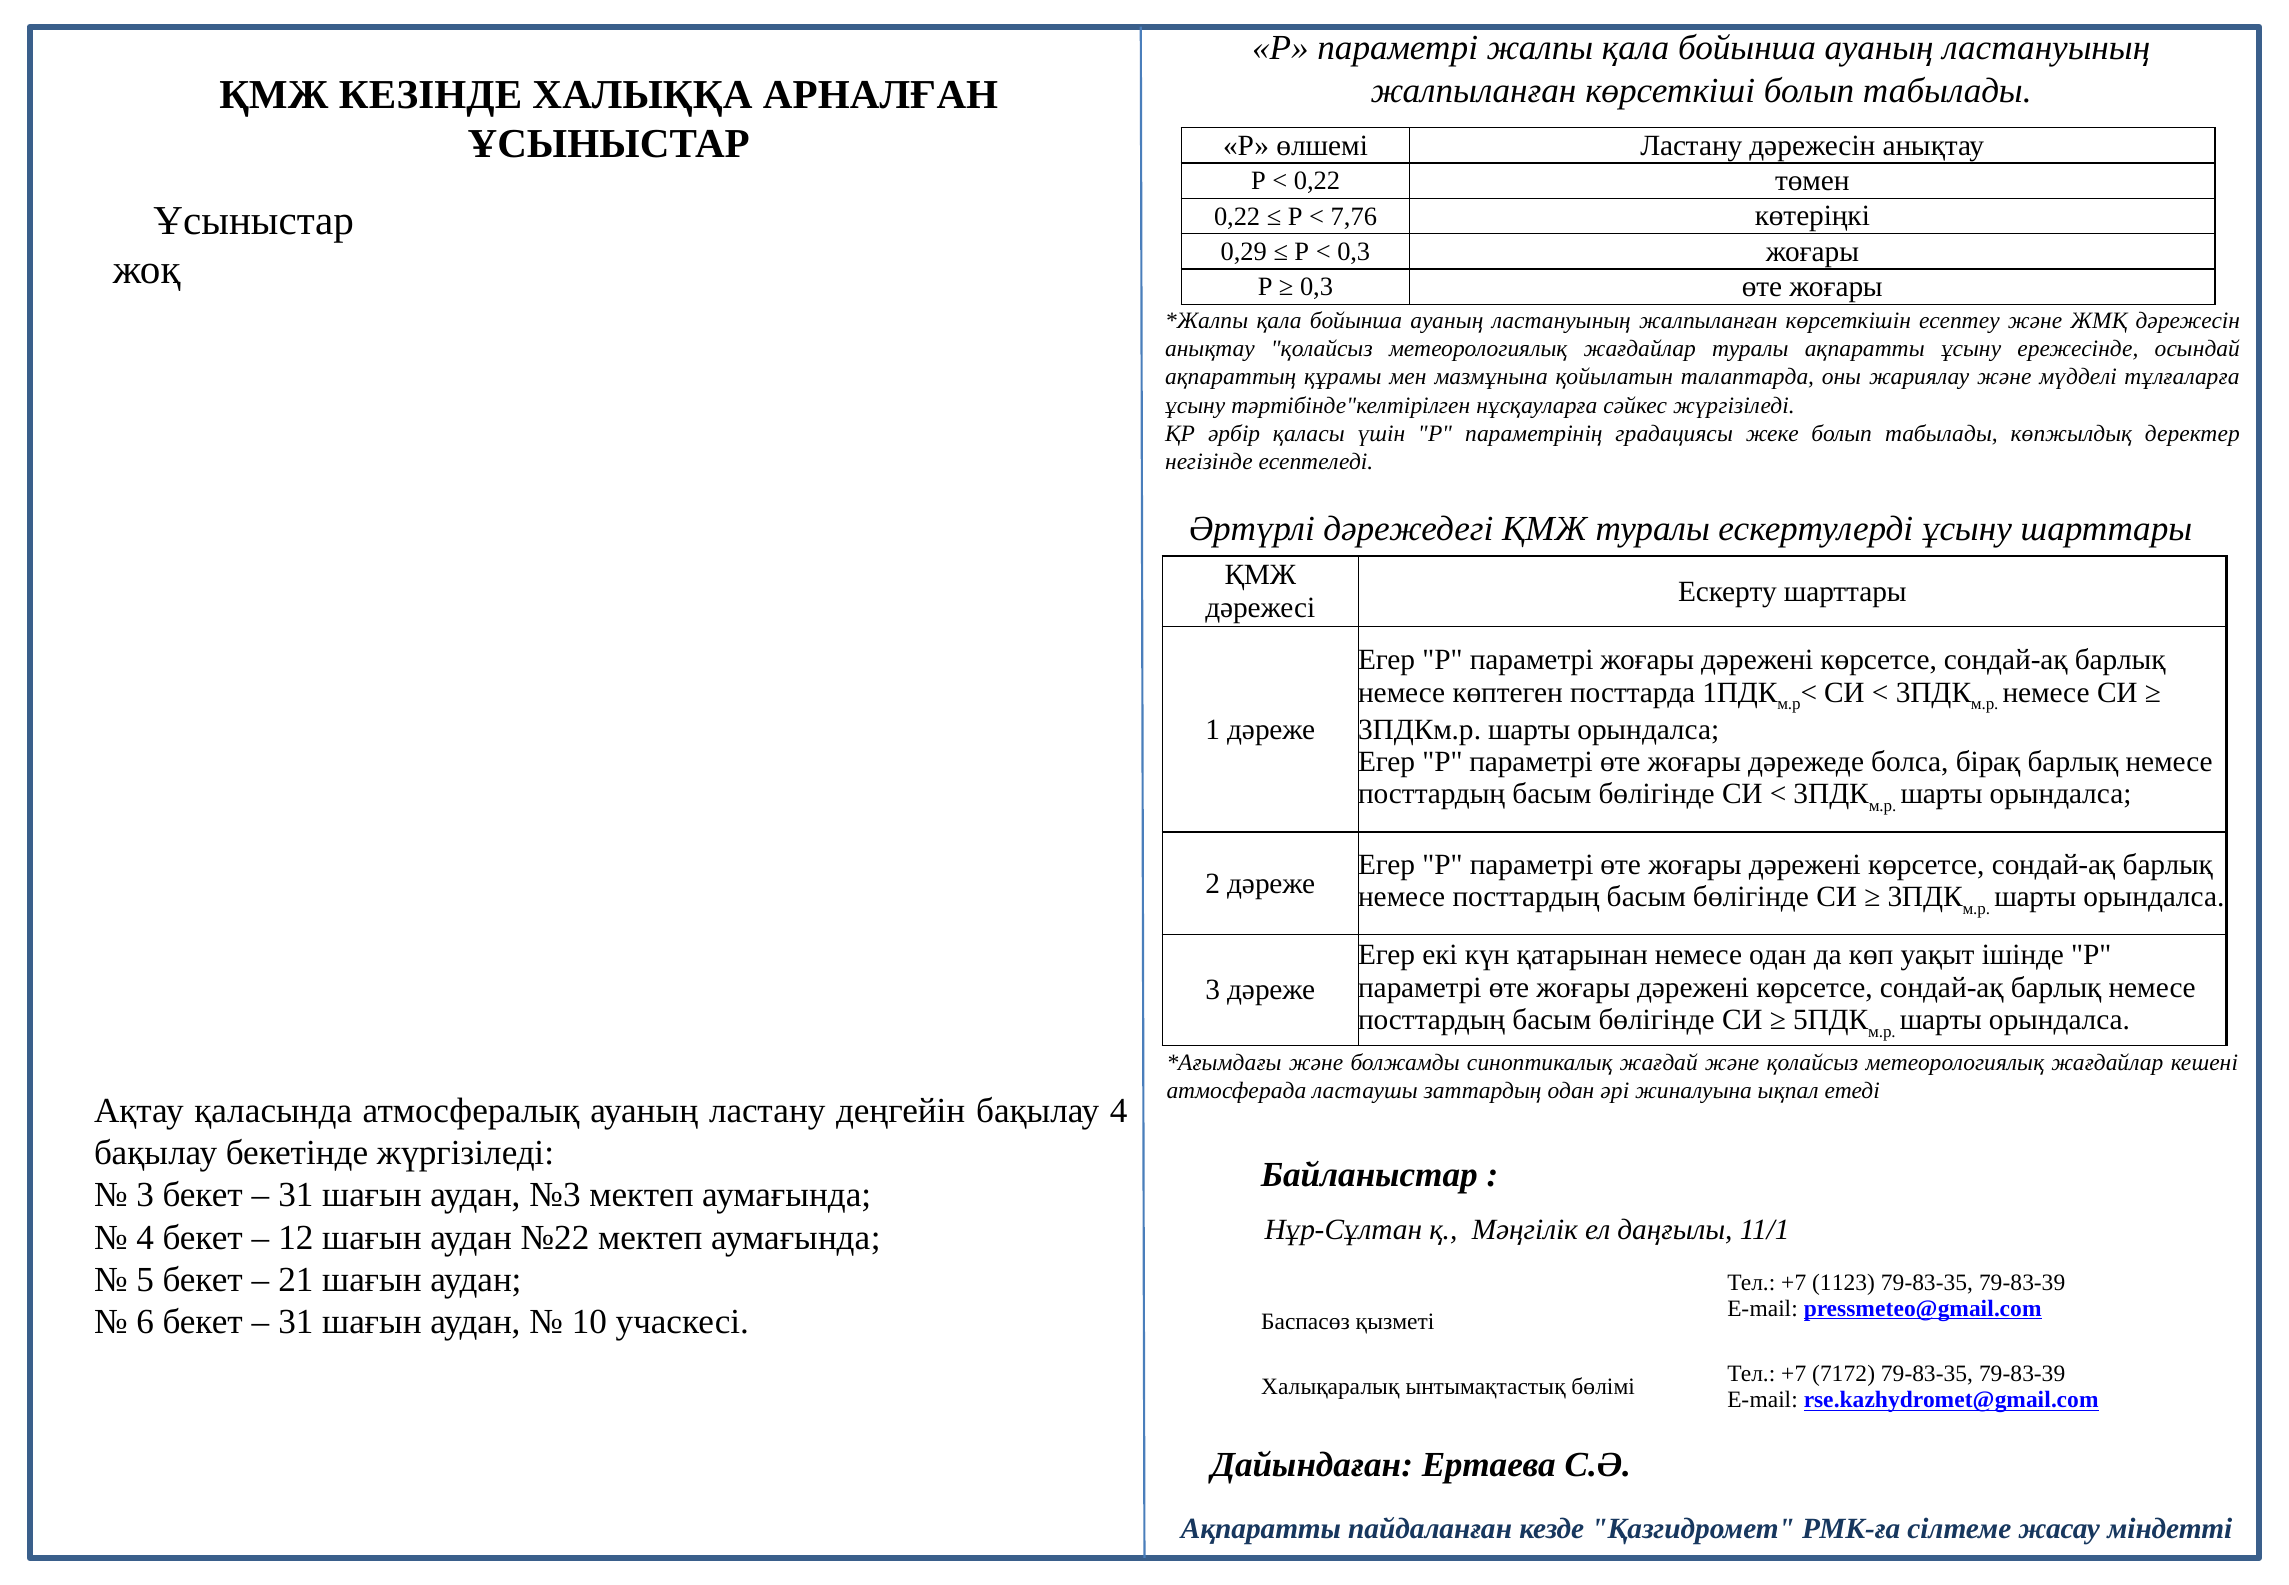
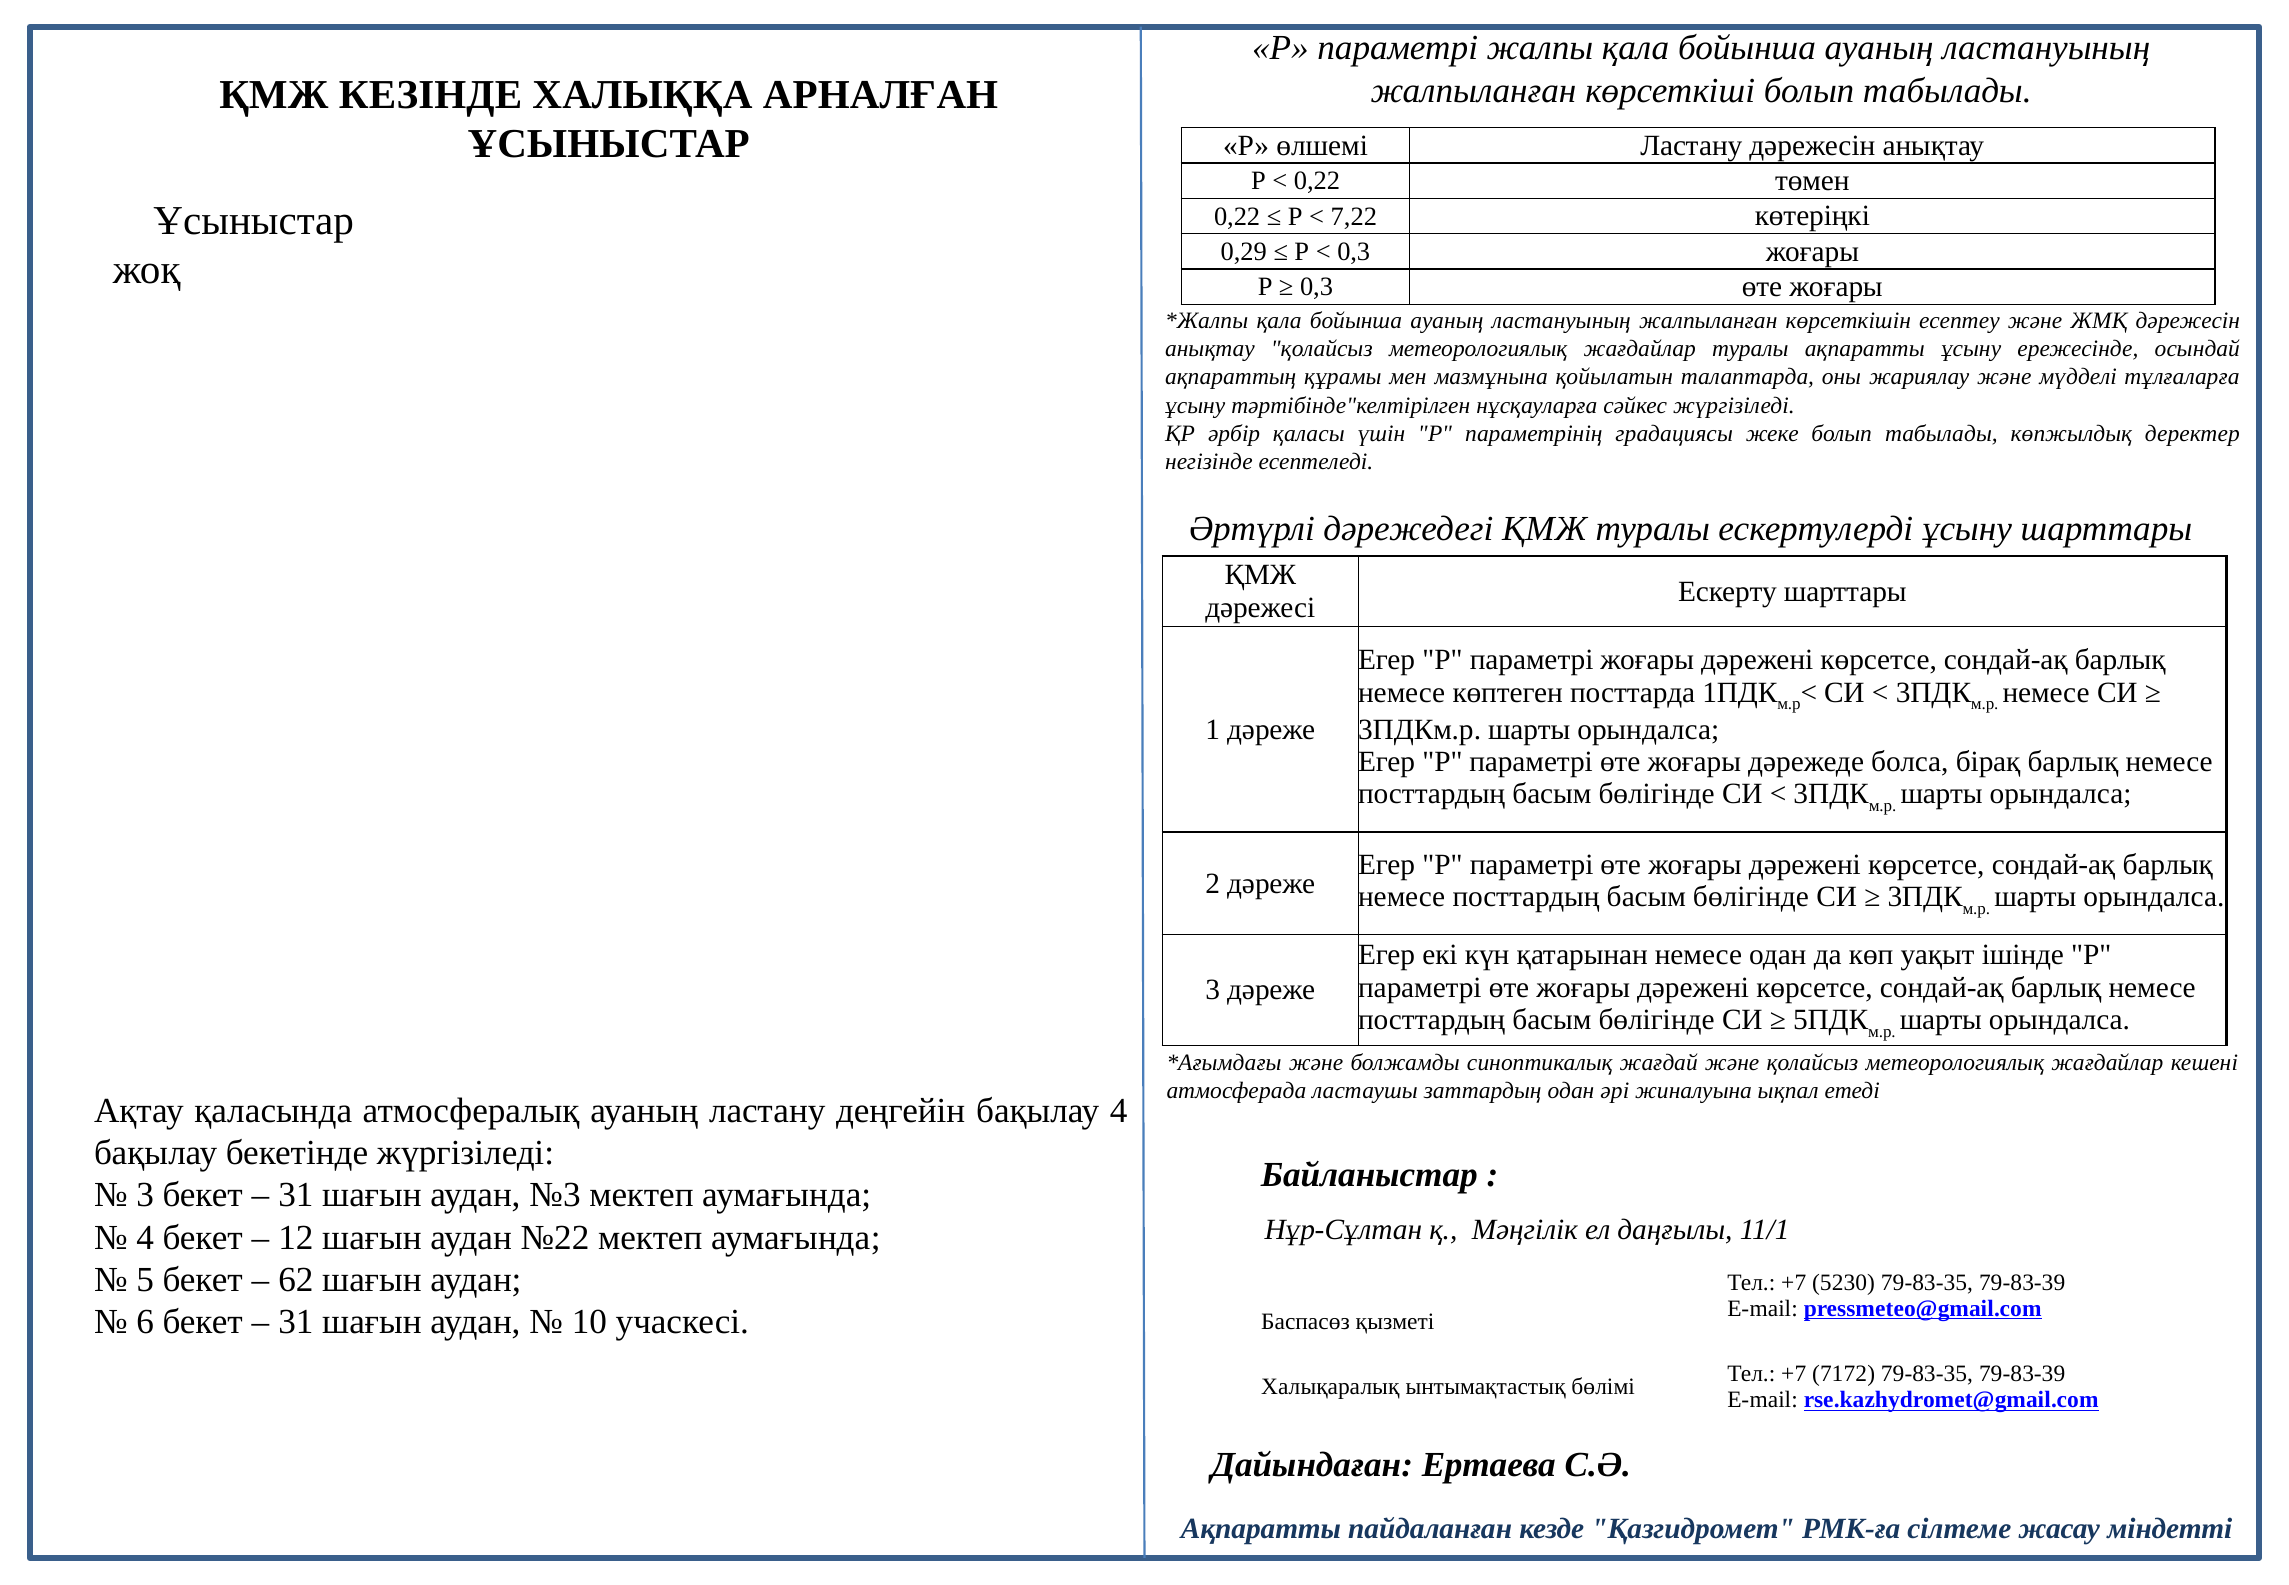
7,76: 7,76 -> 7,22 (1354, 216)
21: 21 -> 62 (296, 1280)
1123: 1123 -> 5230 (1844, 1282)
